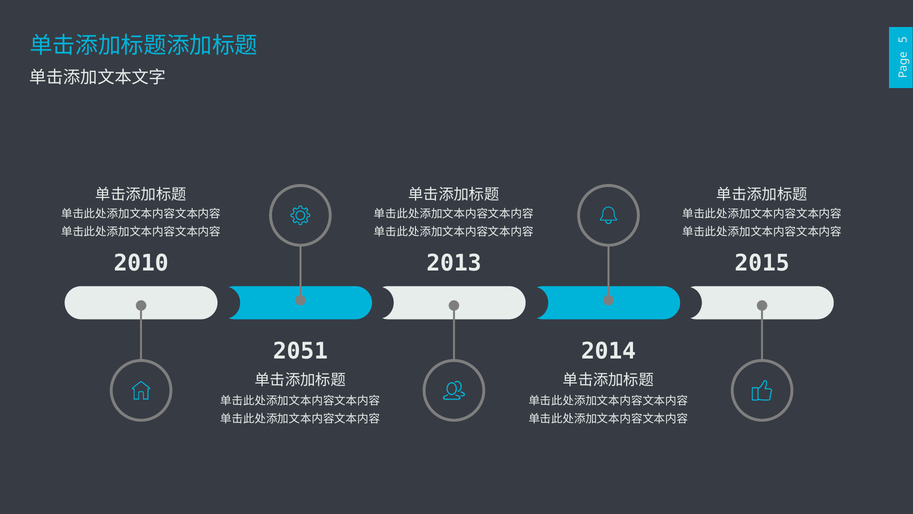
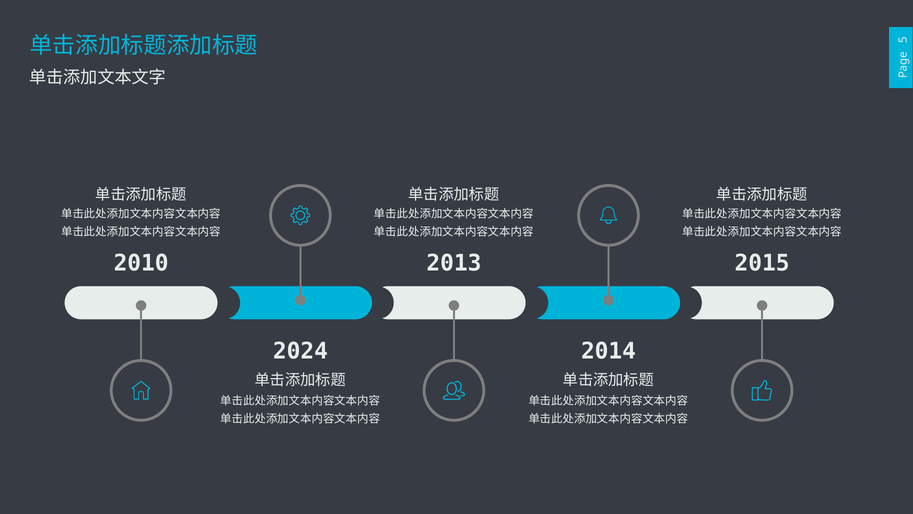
2051: 2051 -> 2024 (300, 351)
